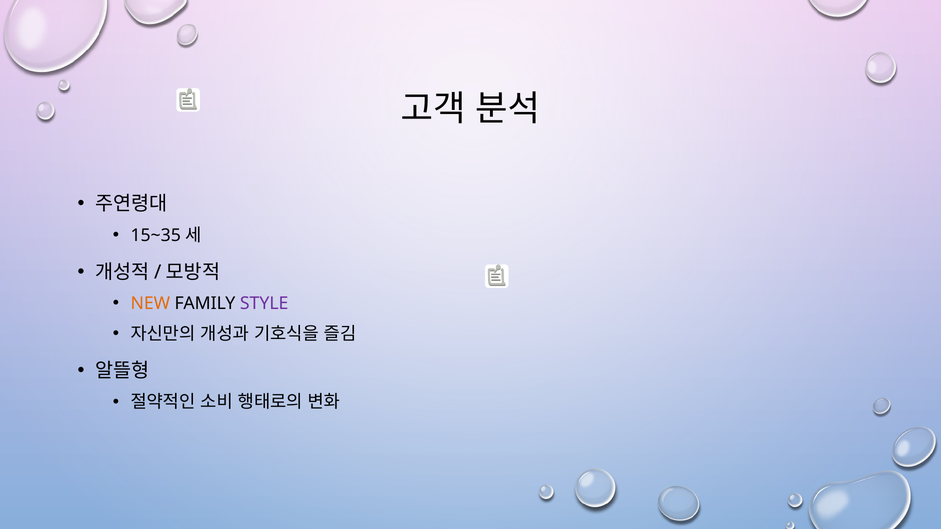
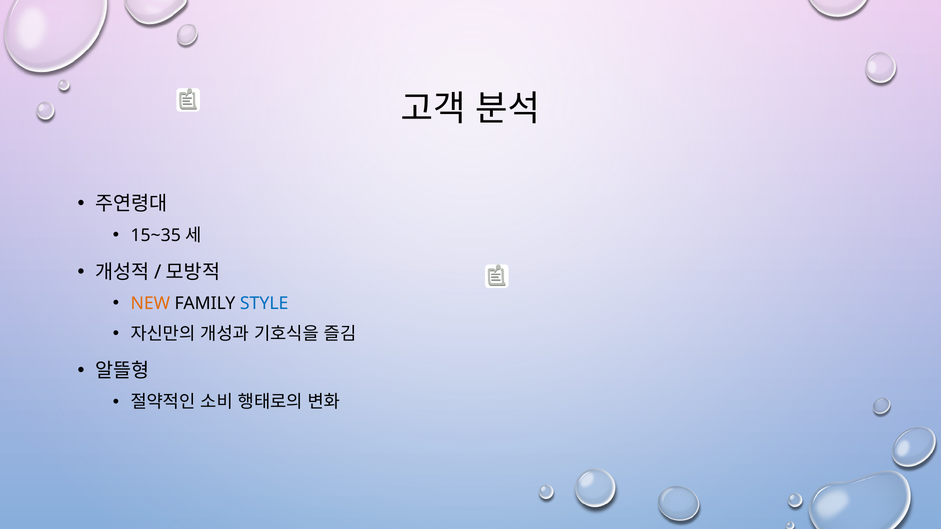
STYLE colour: purple -> blue (264, 304)
